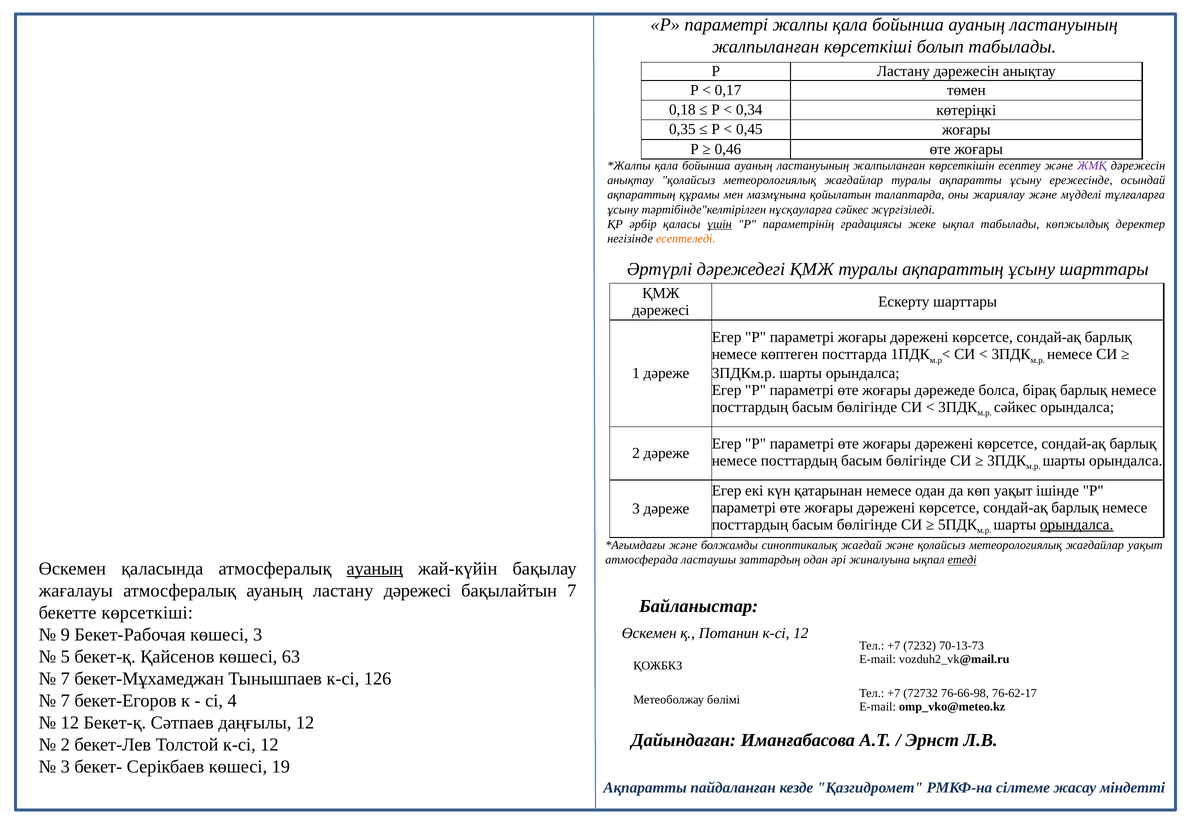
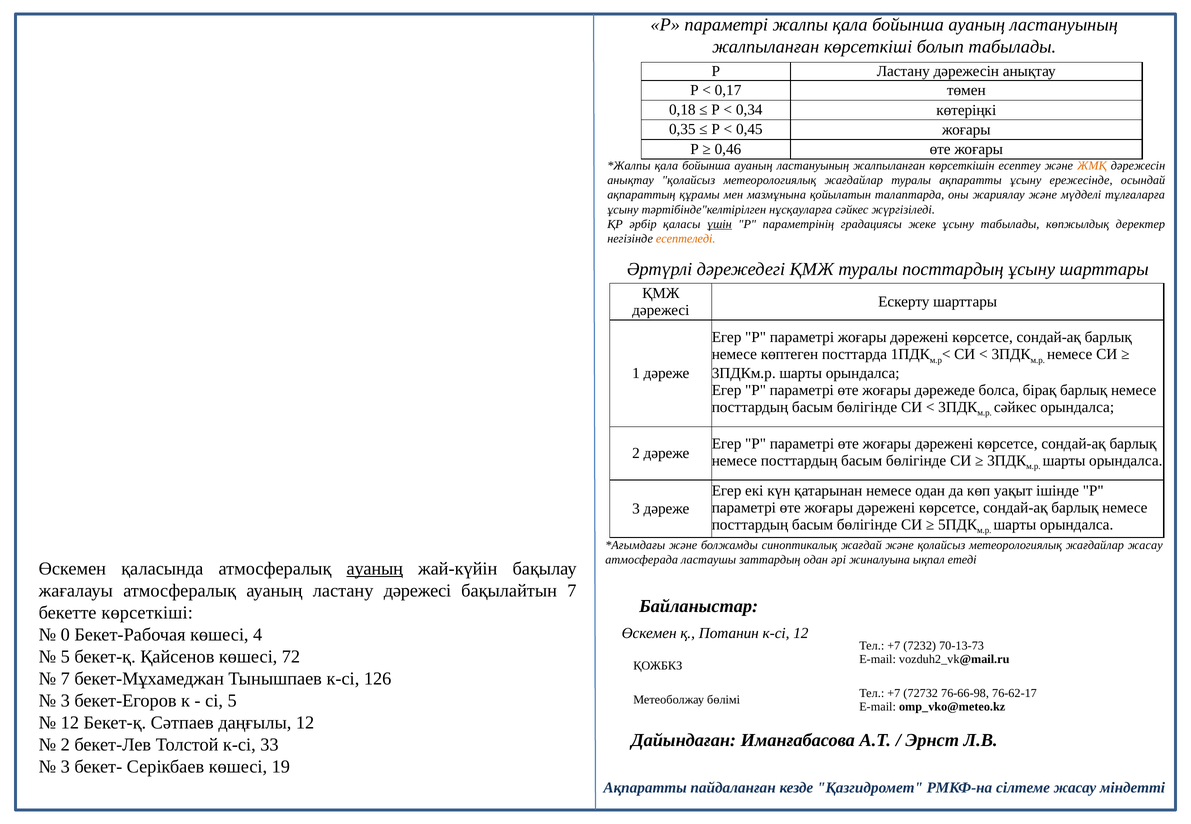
ЖМҚ colour: purple -> orange (1092, 166)
жеке ықпал: ықпал -> ұсыну (958, 224)
туралы ақпараттың: ақпараттың -> посттардың (953, 270)
орындалса underline: present -> none (1077, 525)
жағдайлар уақыт: уақыт -> жасау (1145, 546)
етеді underline: present -> none (962, 560)
9: 9 -> 0 (65, 635)
көшесі 3: 3 -> 4 (258, 635)
63: 63 -> 72 (291, 657)
7: 7 -> 3 (65, 701)
сі 4: 4 -> 5 (232, 701)
Толстой к-сі 12: 12 -> 33 (269, 745)
